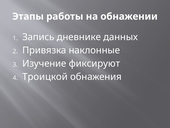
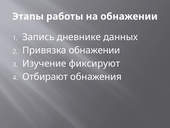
Привязка наклонные: наклонные -> обнажении (94, 50)
Троицкой: Троицкой -> Отбирают (45, 77)
